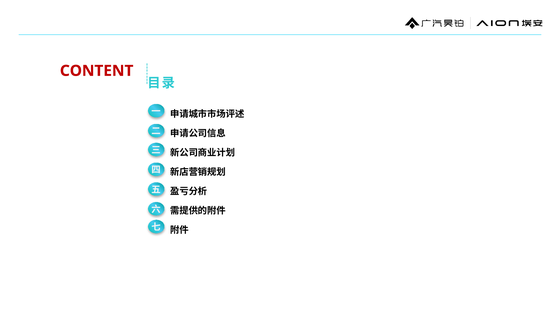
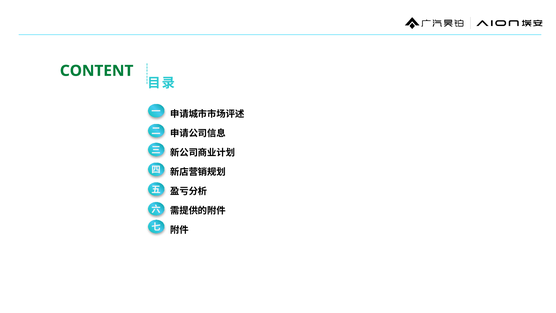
CONTENT colour: red -> green (97, 71)
